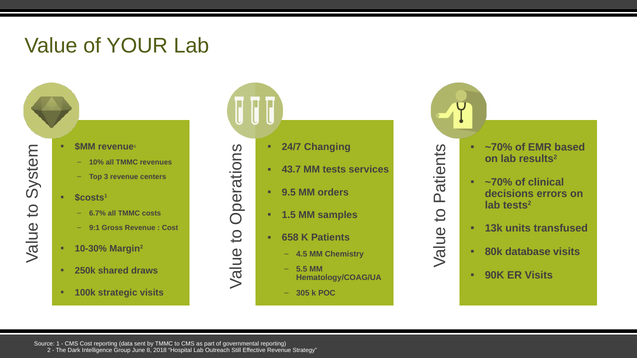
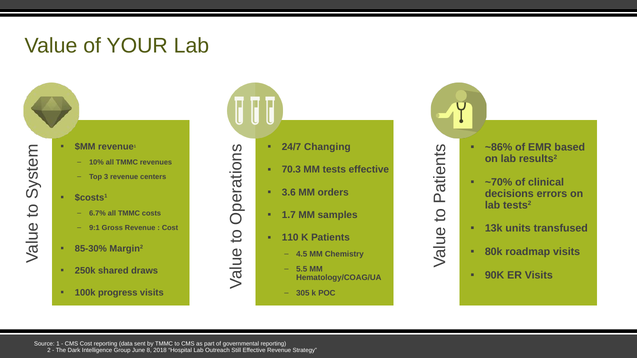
~70%: ~70% -> ~86% (499, 148)
43.7: 43.7 -> 70.3 (291, 170)
tests services: services -> effective (369, 170)
9.5: 9.5 -> 3.6 (289, 192)
1.5: 1.5 -> 1.7 (289, 215)
658: 658 -> 110 (290, 238)
10-30%: 10-30% -> 85-30% (91, 249)
database: database -> roadmap (528, 252)
strategic: strategic -> progress (118, 293)
